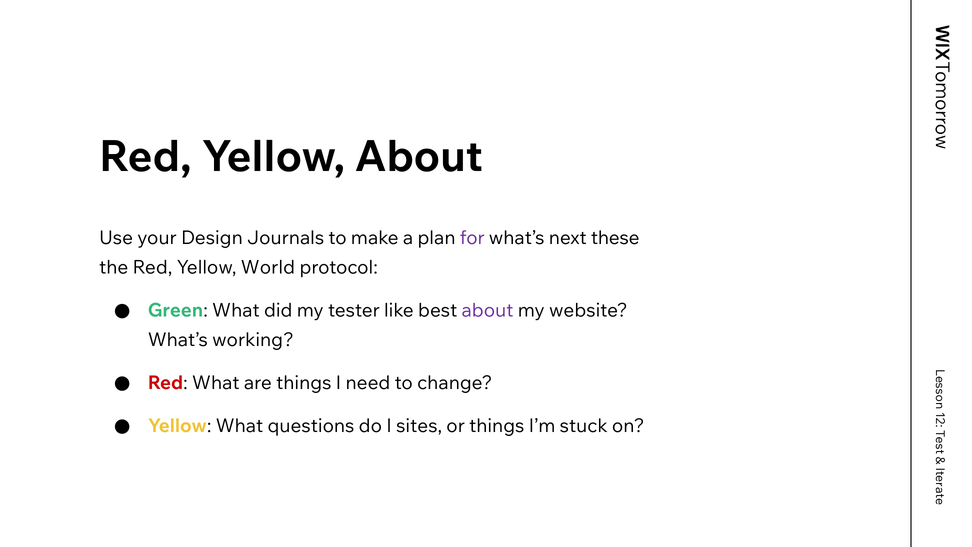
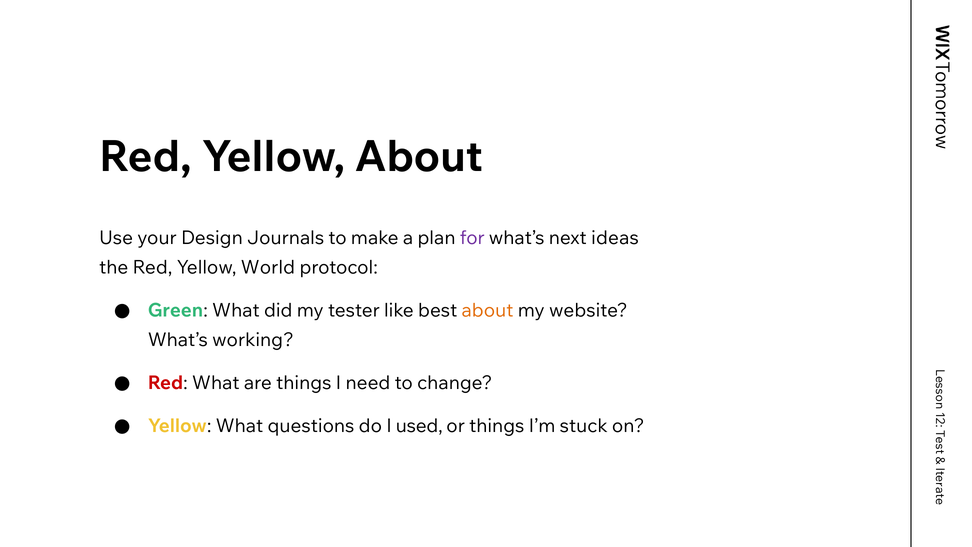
these: these -> ideas (615, 238)
about colour: purple -> orange (488, 311)
sites: sites -> used (419, 426)
